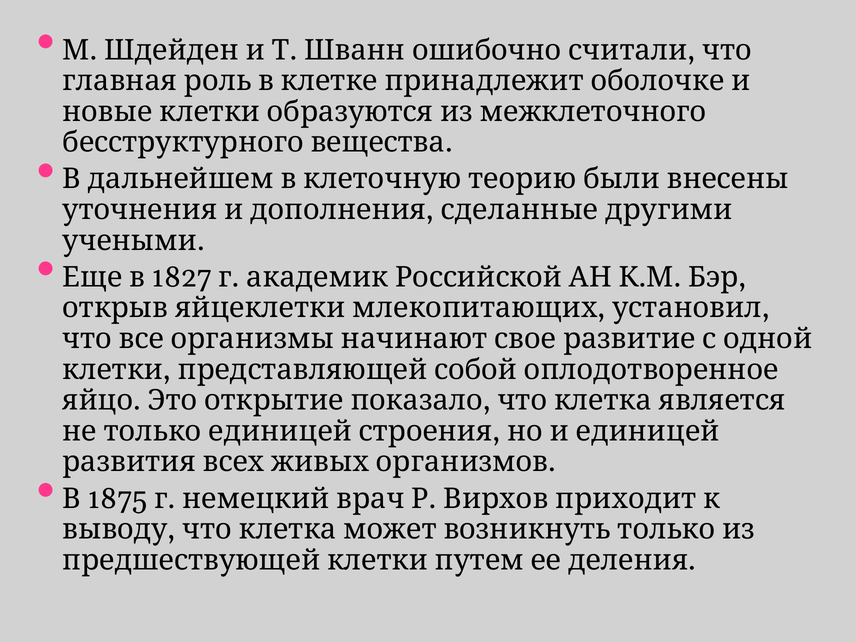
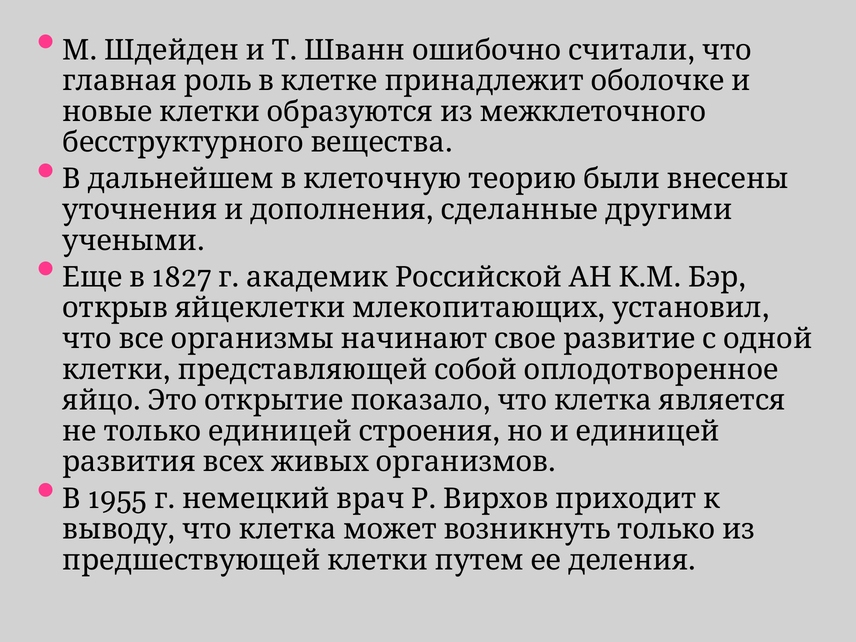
1875: 1875 -> 1955 (117, 499)
